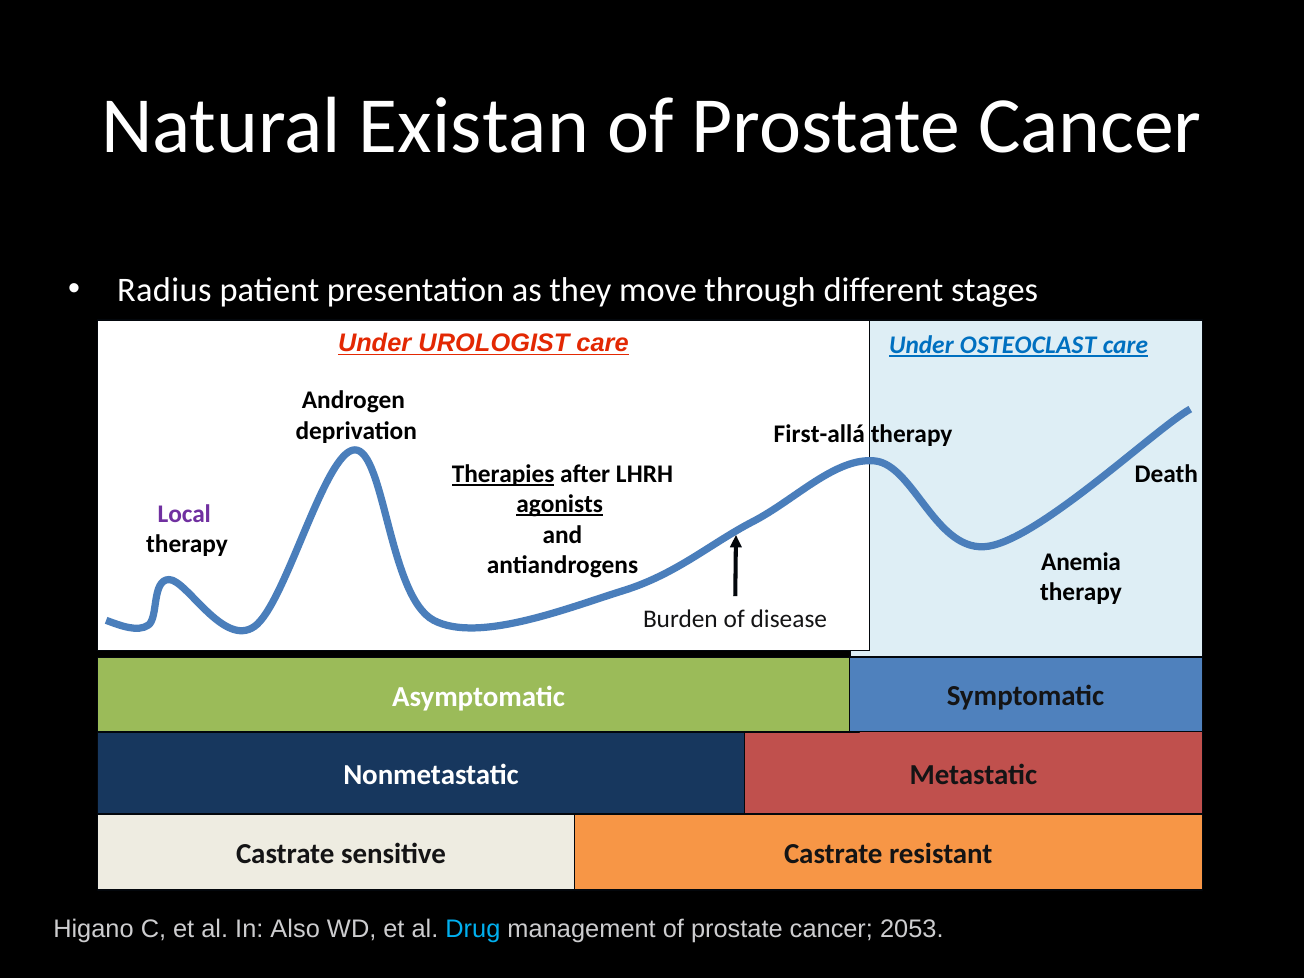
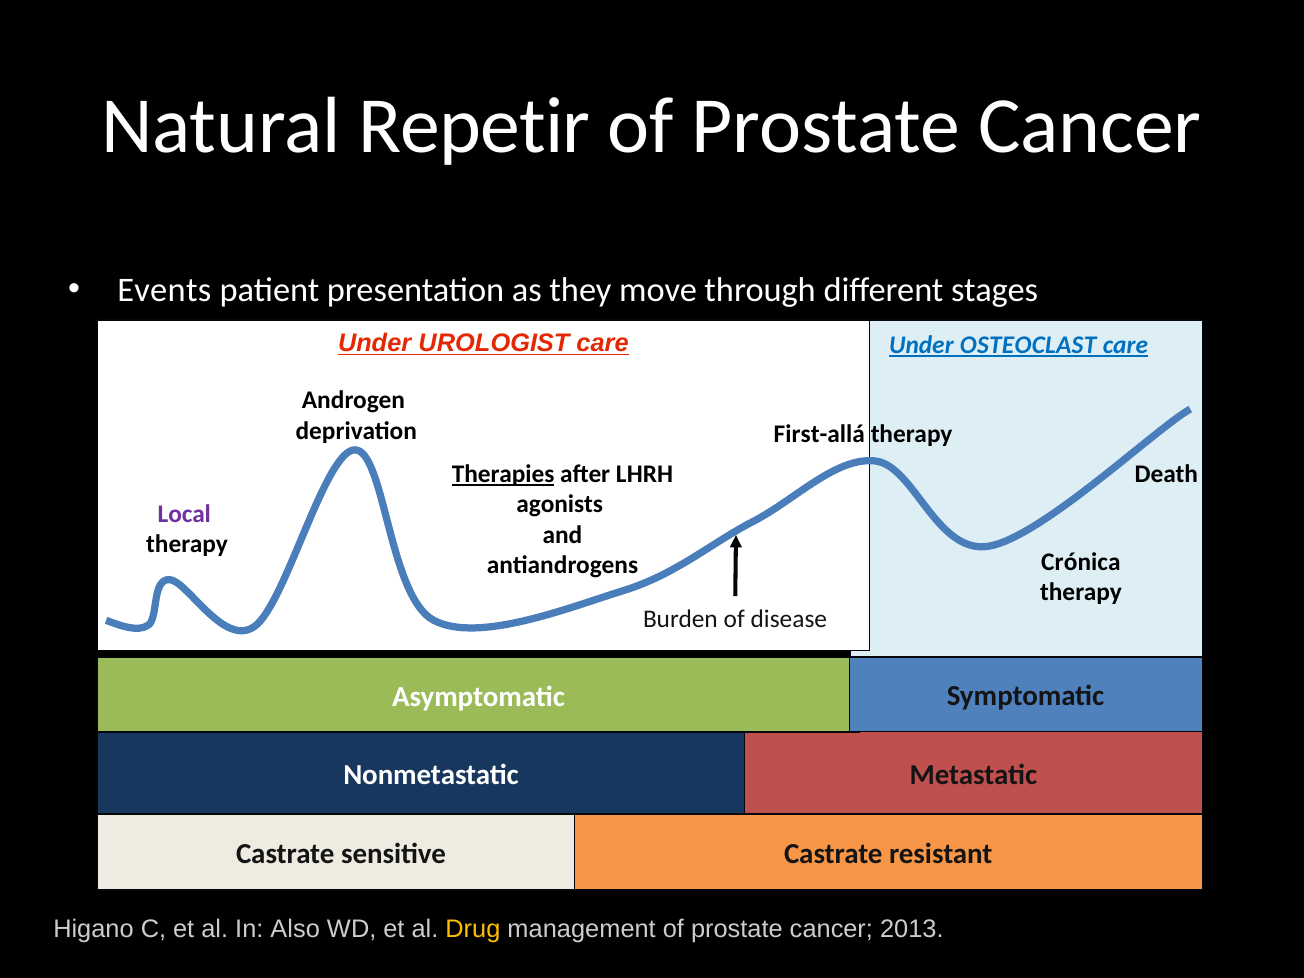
Existan: Existan -> Repetir (474, 126)
Radius: Radius -> Events (164, 290)
agonists underline: present -> none (560, 504)
Anemia: Anemia -> Crónica (1081, 562)
Drug colour: light blue -> yellow (473, 930)
2053: 2053 -> 2013 (912, 930)
